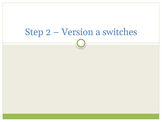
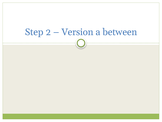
switches: switches -> between (120, 32)
